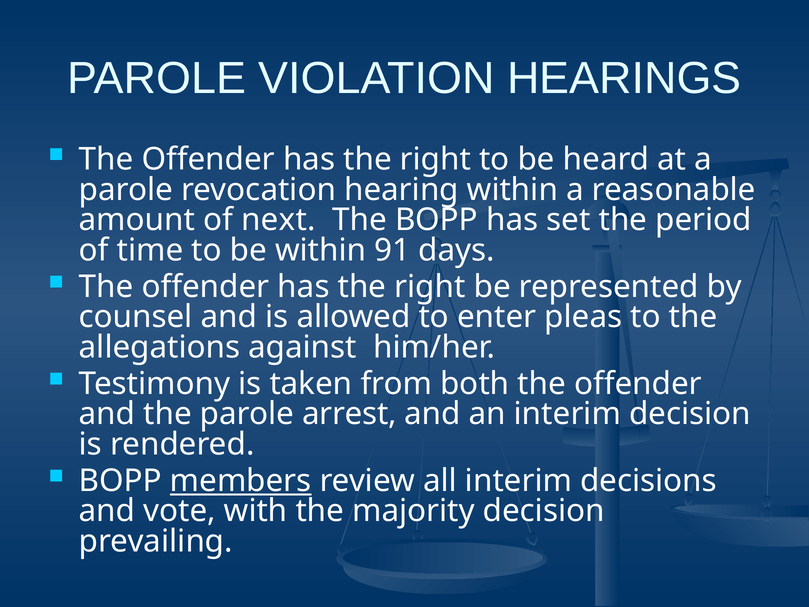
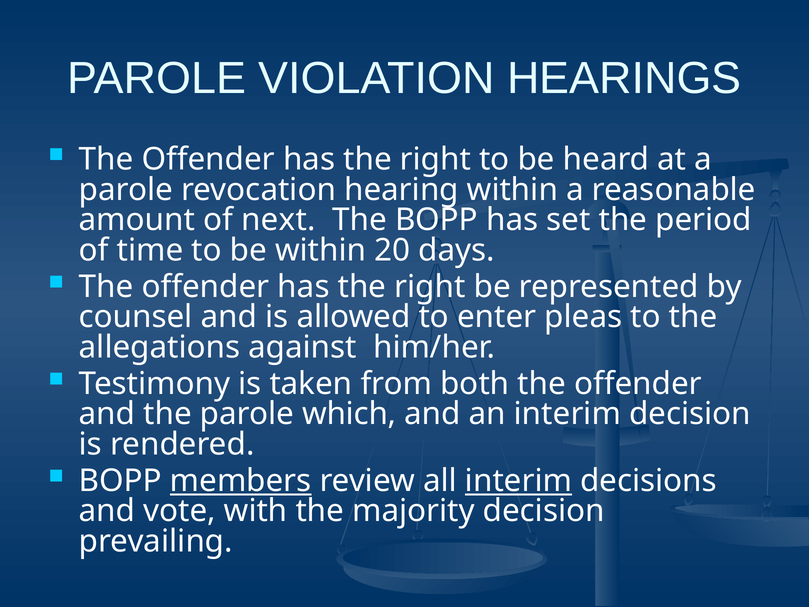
91: 91 -> 20 (392, 250)
arrest: arrest -> which (349, 414)
interim underline: none -> present (519, 481)
